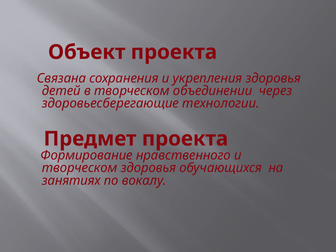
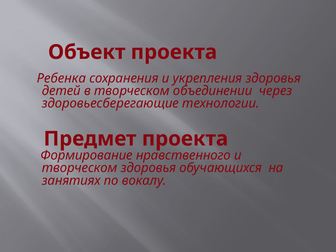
Связана: Связана -> Ребенка (61, 78)
